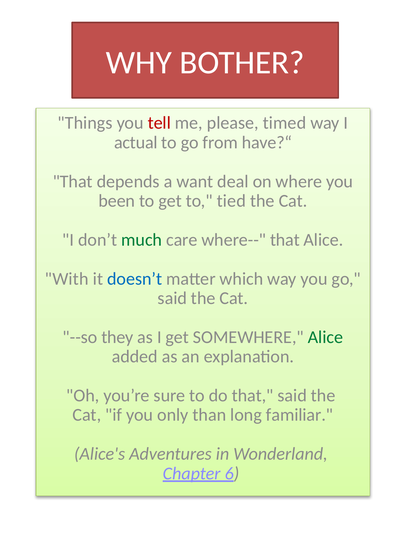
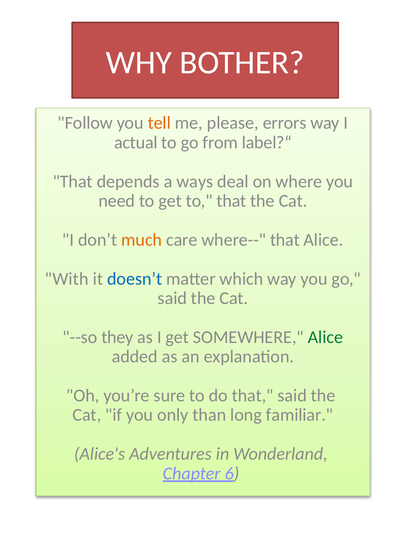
Things: Things -> Follow (85, 123)
tell colour: red -> orange (159, 123)
timed: timed -> errors (285, 123)
have?“: have?“ -> label?“ (267, 143)
want: want -> ways (195, 182)
been: been -> need (117, 201)
to tied: tied -> that (231, 201)
much colour: green -> orange (142, 240)
